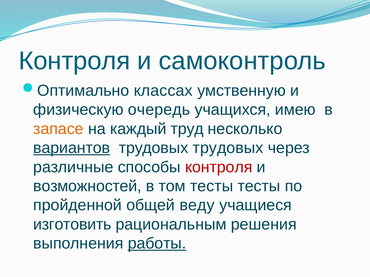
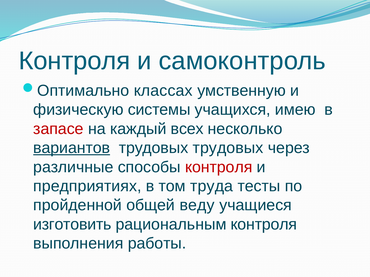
очередь: очередь -> системы (159, 110)
запасе colour: orange -> red (58, 129)
труд: труд -> всех (187, 129)
возможностей: возможностей -> предприятиях (87, 186)
том тесты: тесты -> труда (212, 186)
рациональным решения: решения -> контроля (264, 225)
работы underline: present -> none (157, 244)
